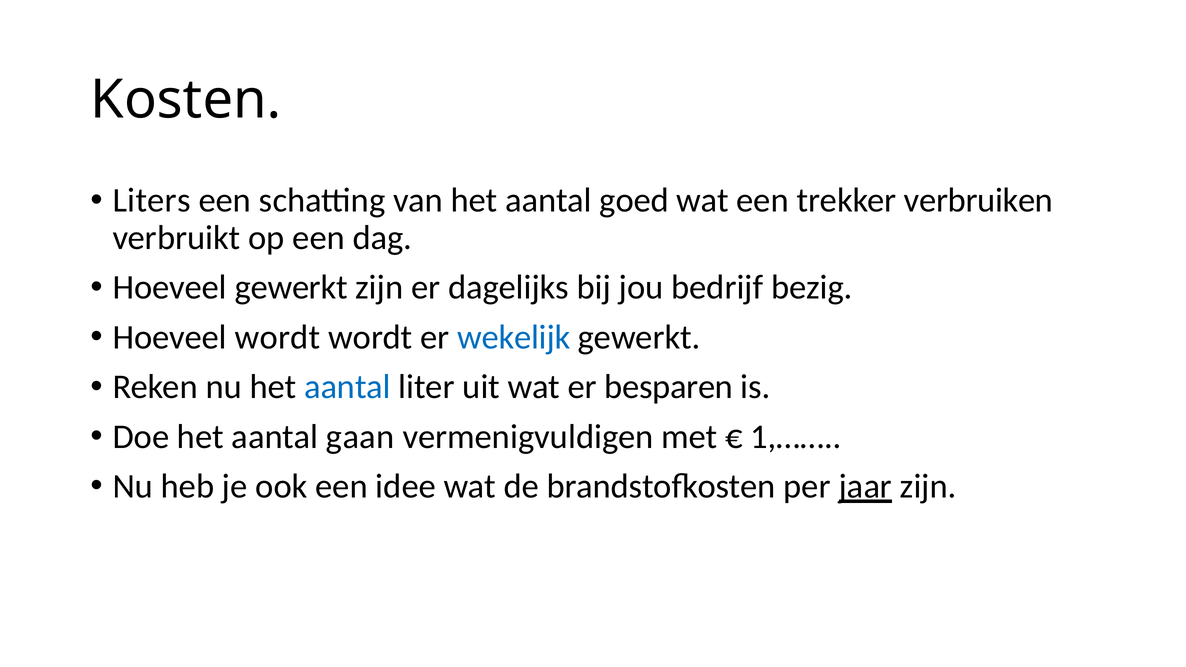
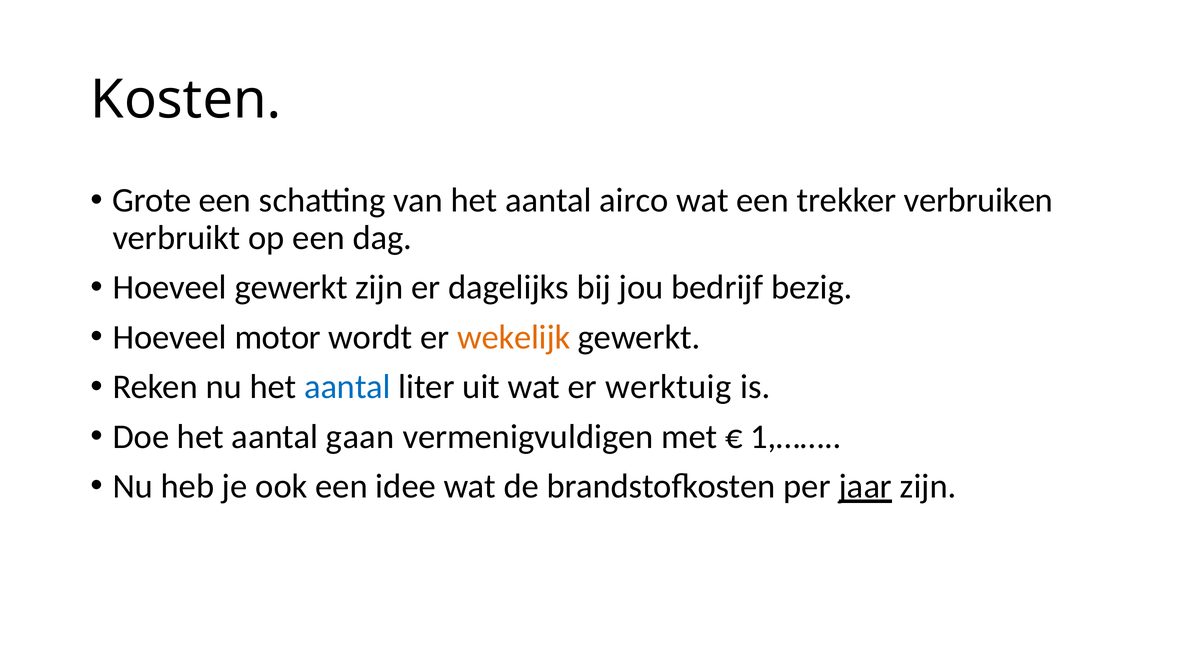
Liters: Liters -> Grote (152, 201)
goed: goed -> airco (634, 201)
Hoeveel wordt: wordt -> motor (278, 337)
wekelijk colour: blue -> orange (514, 337)
besparen: besparen -> werktuig (668, 387)
